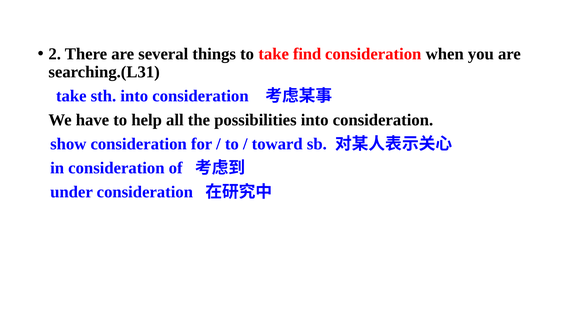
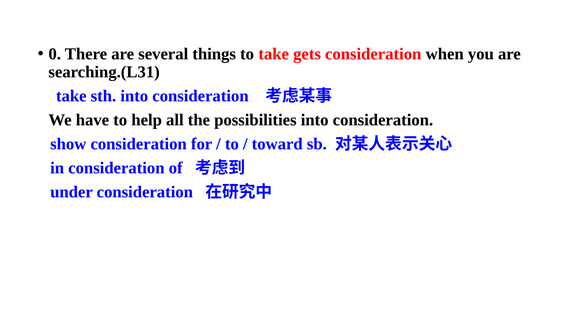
2: 2 -> 0 (55, 54)
find: find -> gets (307, 54)
